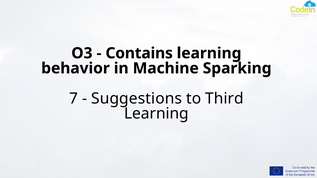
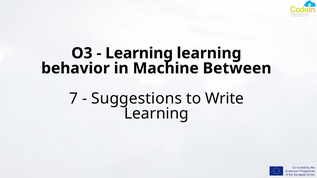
Contains: Contains -> Learning (139, 53)
Sparking: Sparking -> Between (237, 68)
Third: Third -> Write (225, 99)
